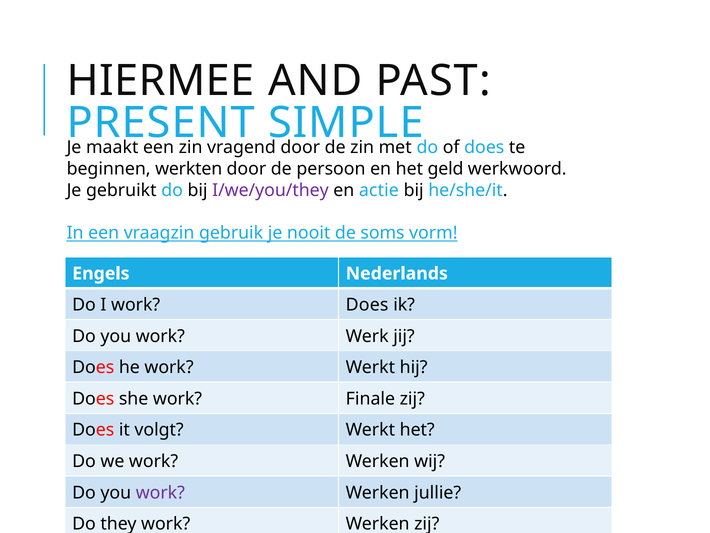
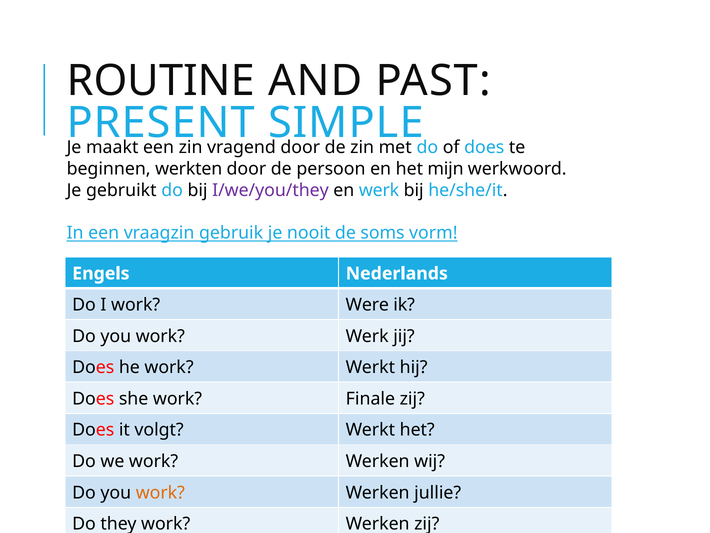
HIERMEE: HIERMEE -> ROUTINE (161, 81)
geld: geld -> mijn (446, 169)
en actie: actie -> werk (379, 190)
work Does: Does -> Were (367, 305)
work colour: purple -> orange (160, 492)
